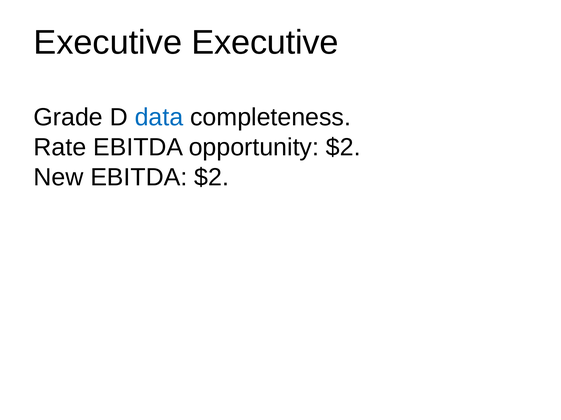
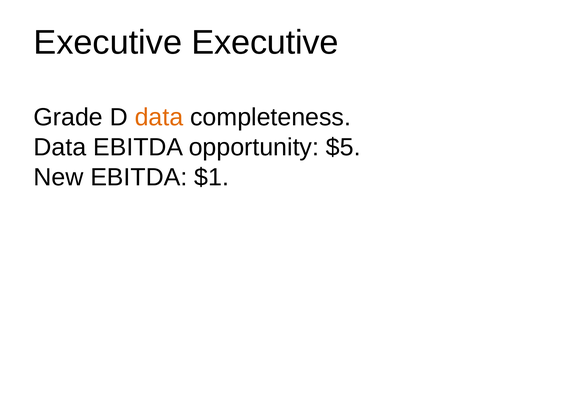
data colour: blue -> orange (159, 118)
Rate: Rate -> Data (60, 148)
opportunity $2: $2 -> $5 (343, 148)
EBITDA $2: $2 -> $1 (212, 177)
